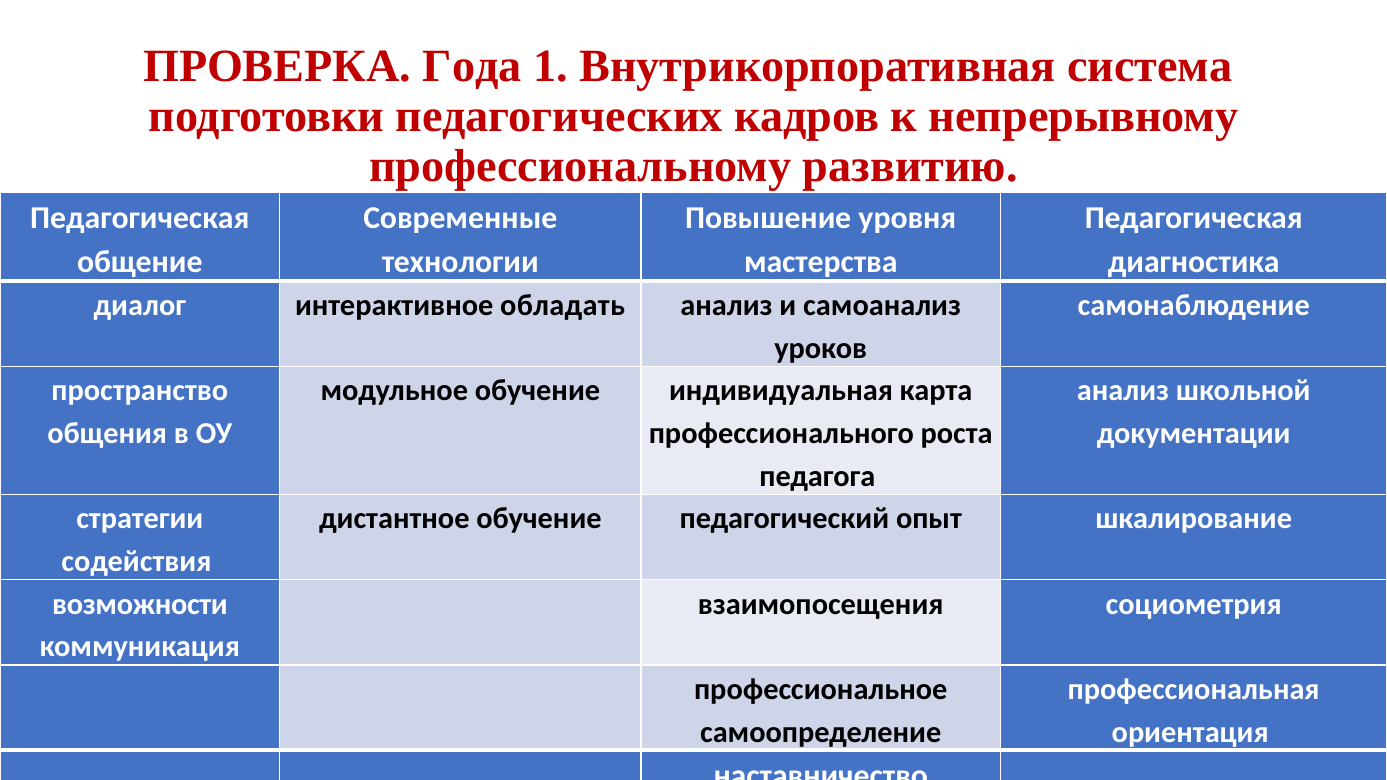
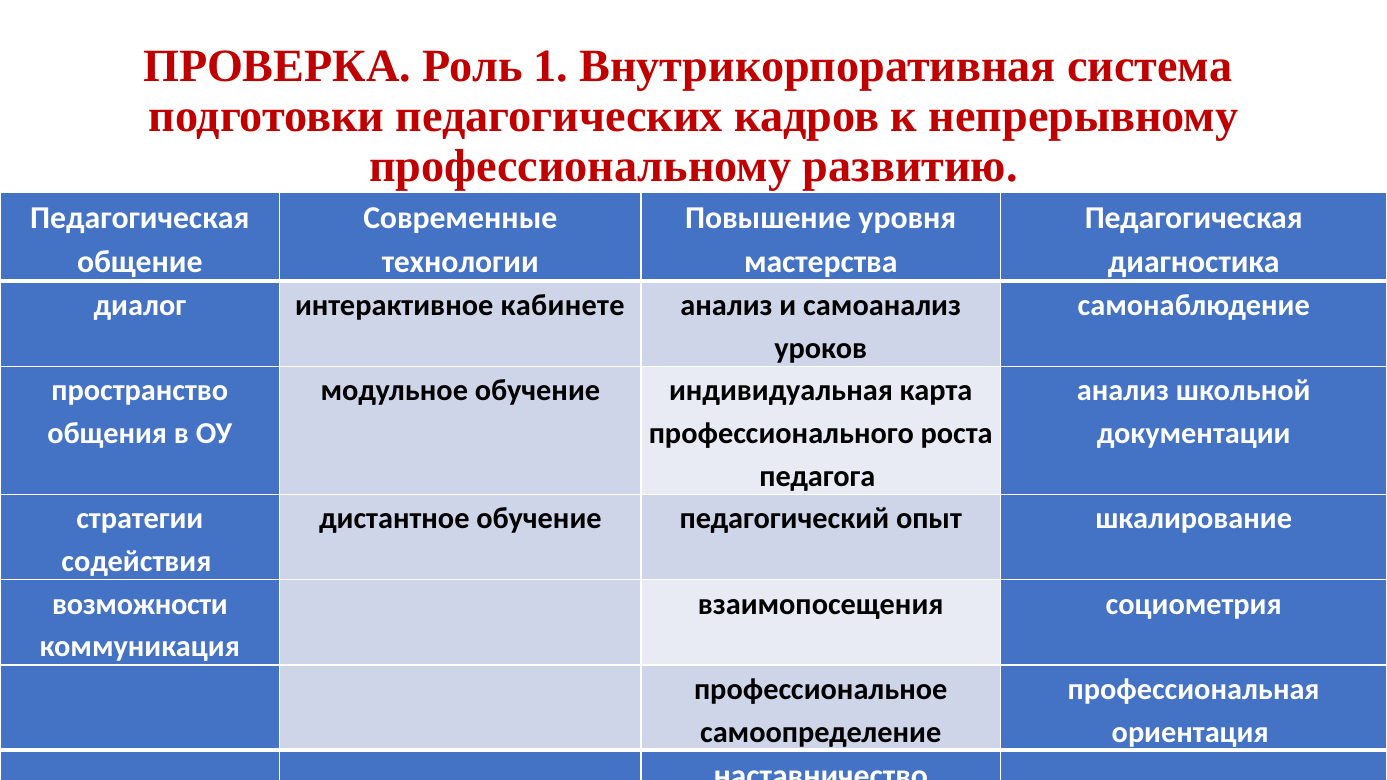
Года: Года -> Роль (472, 67)
обладать: обладать -> кабинете (563, 306)
